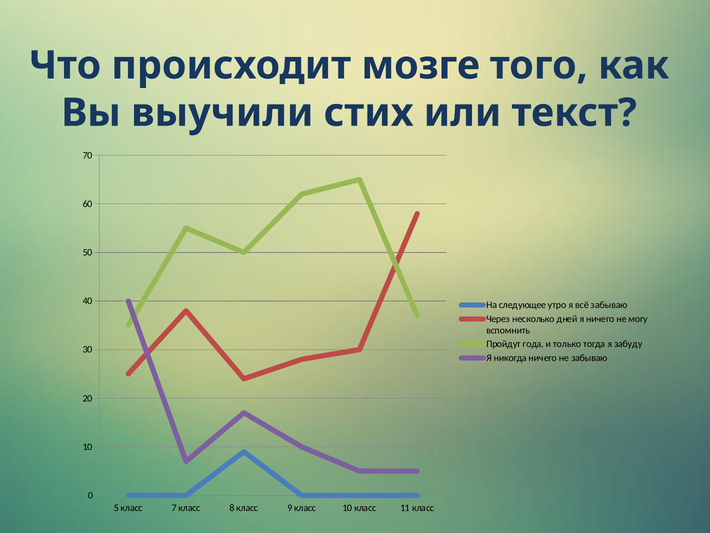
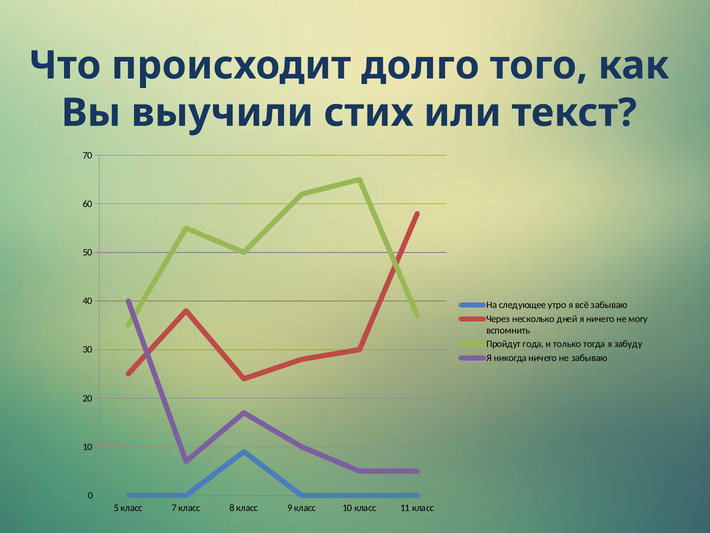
мозге: мозге -> долго (420, 65)
